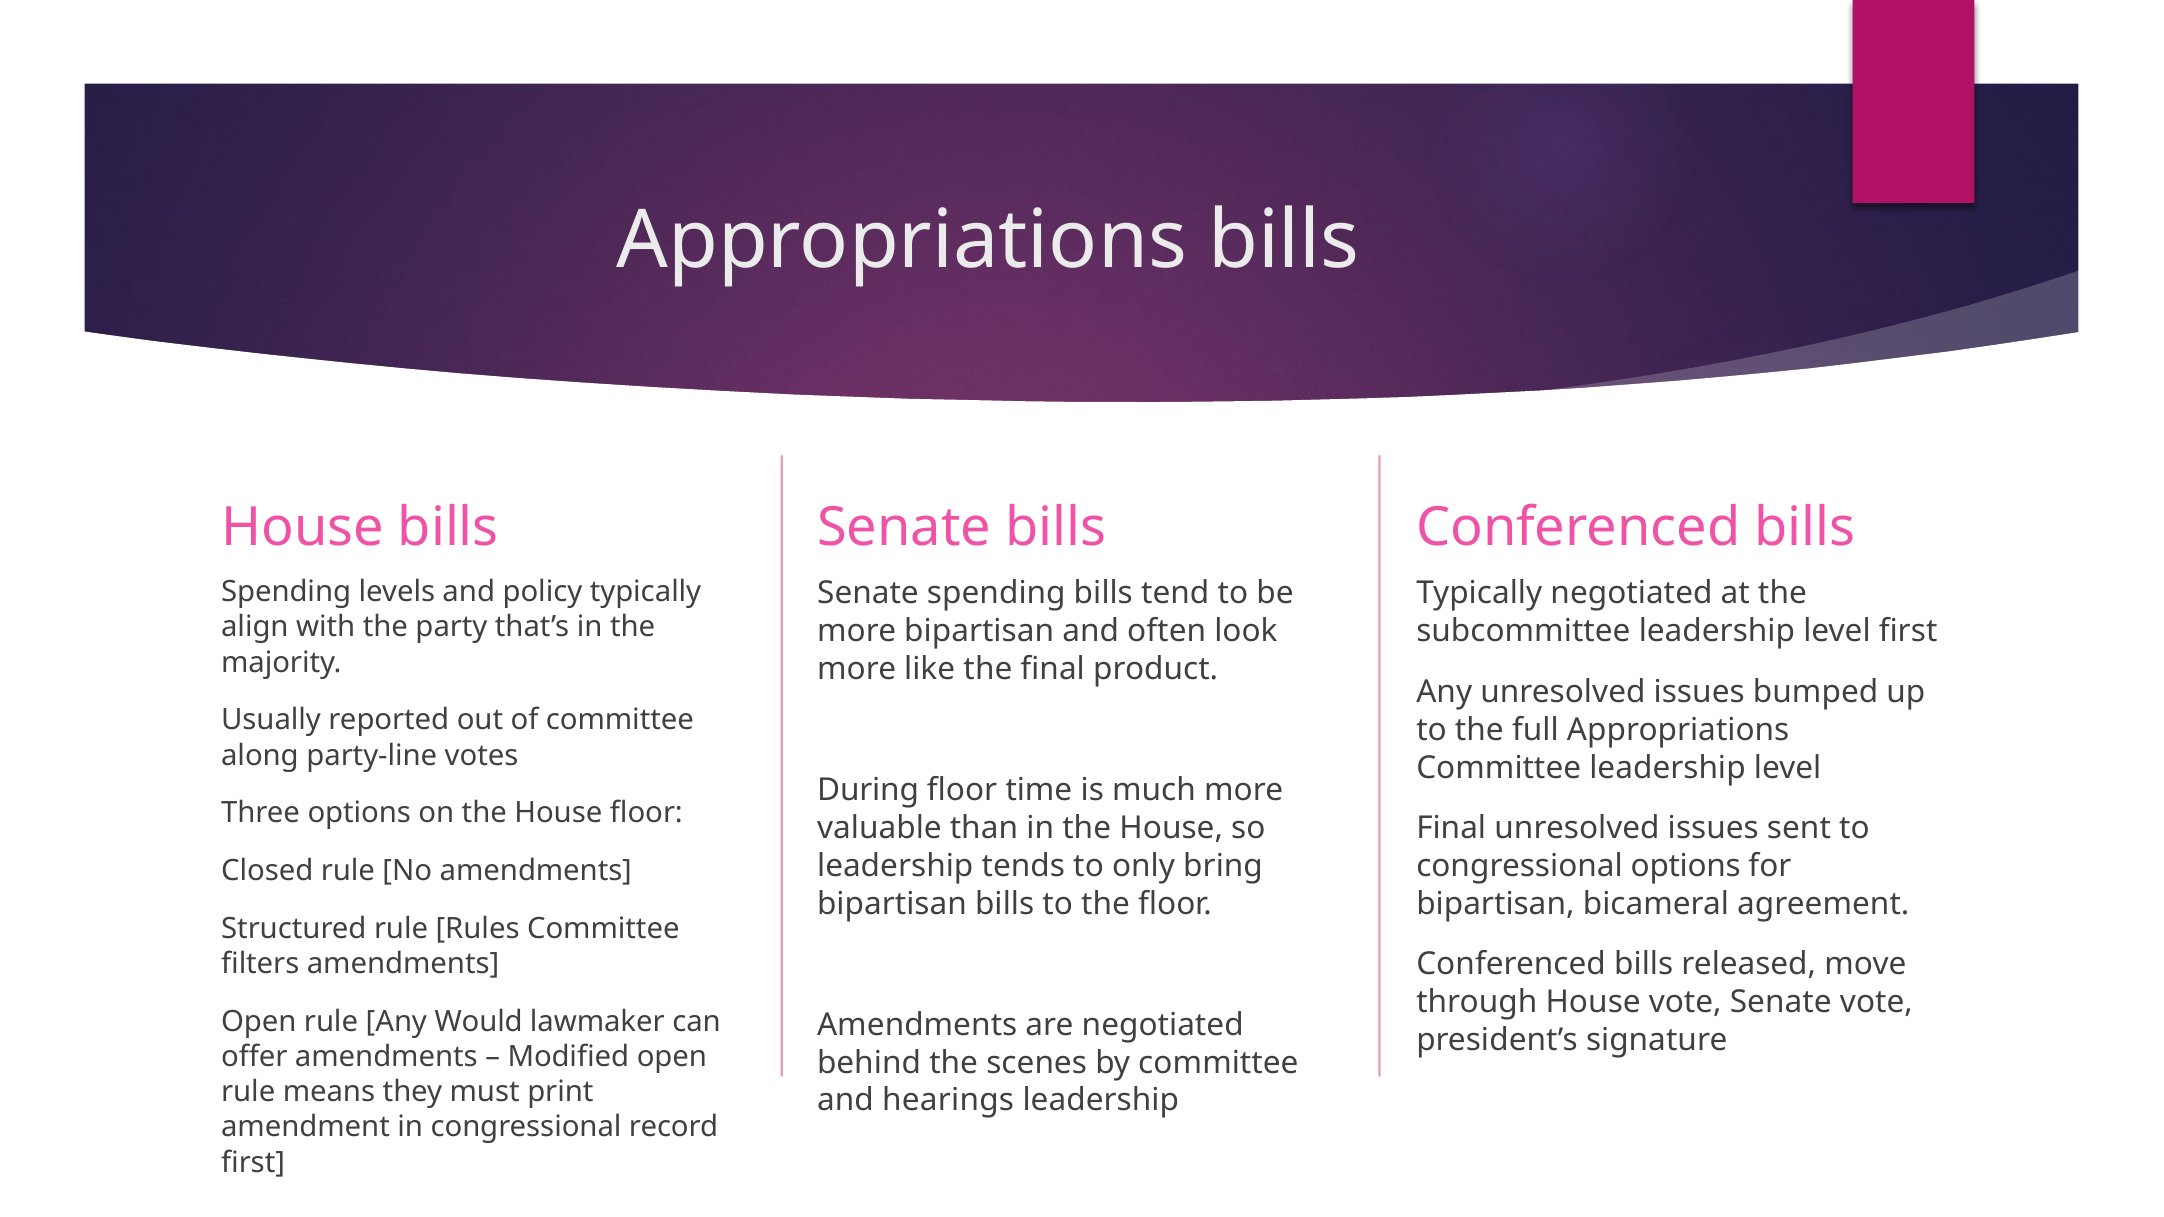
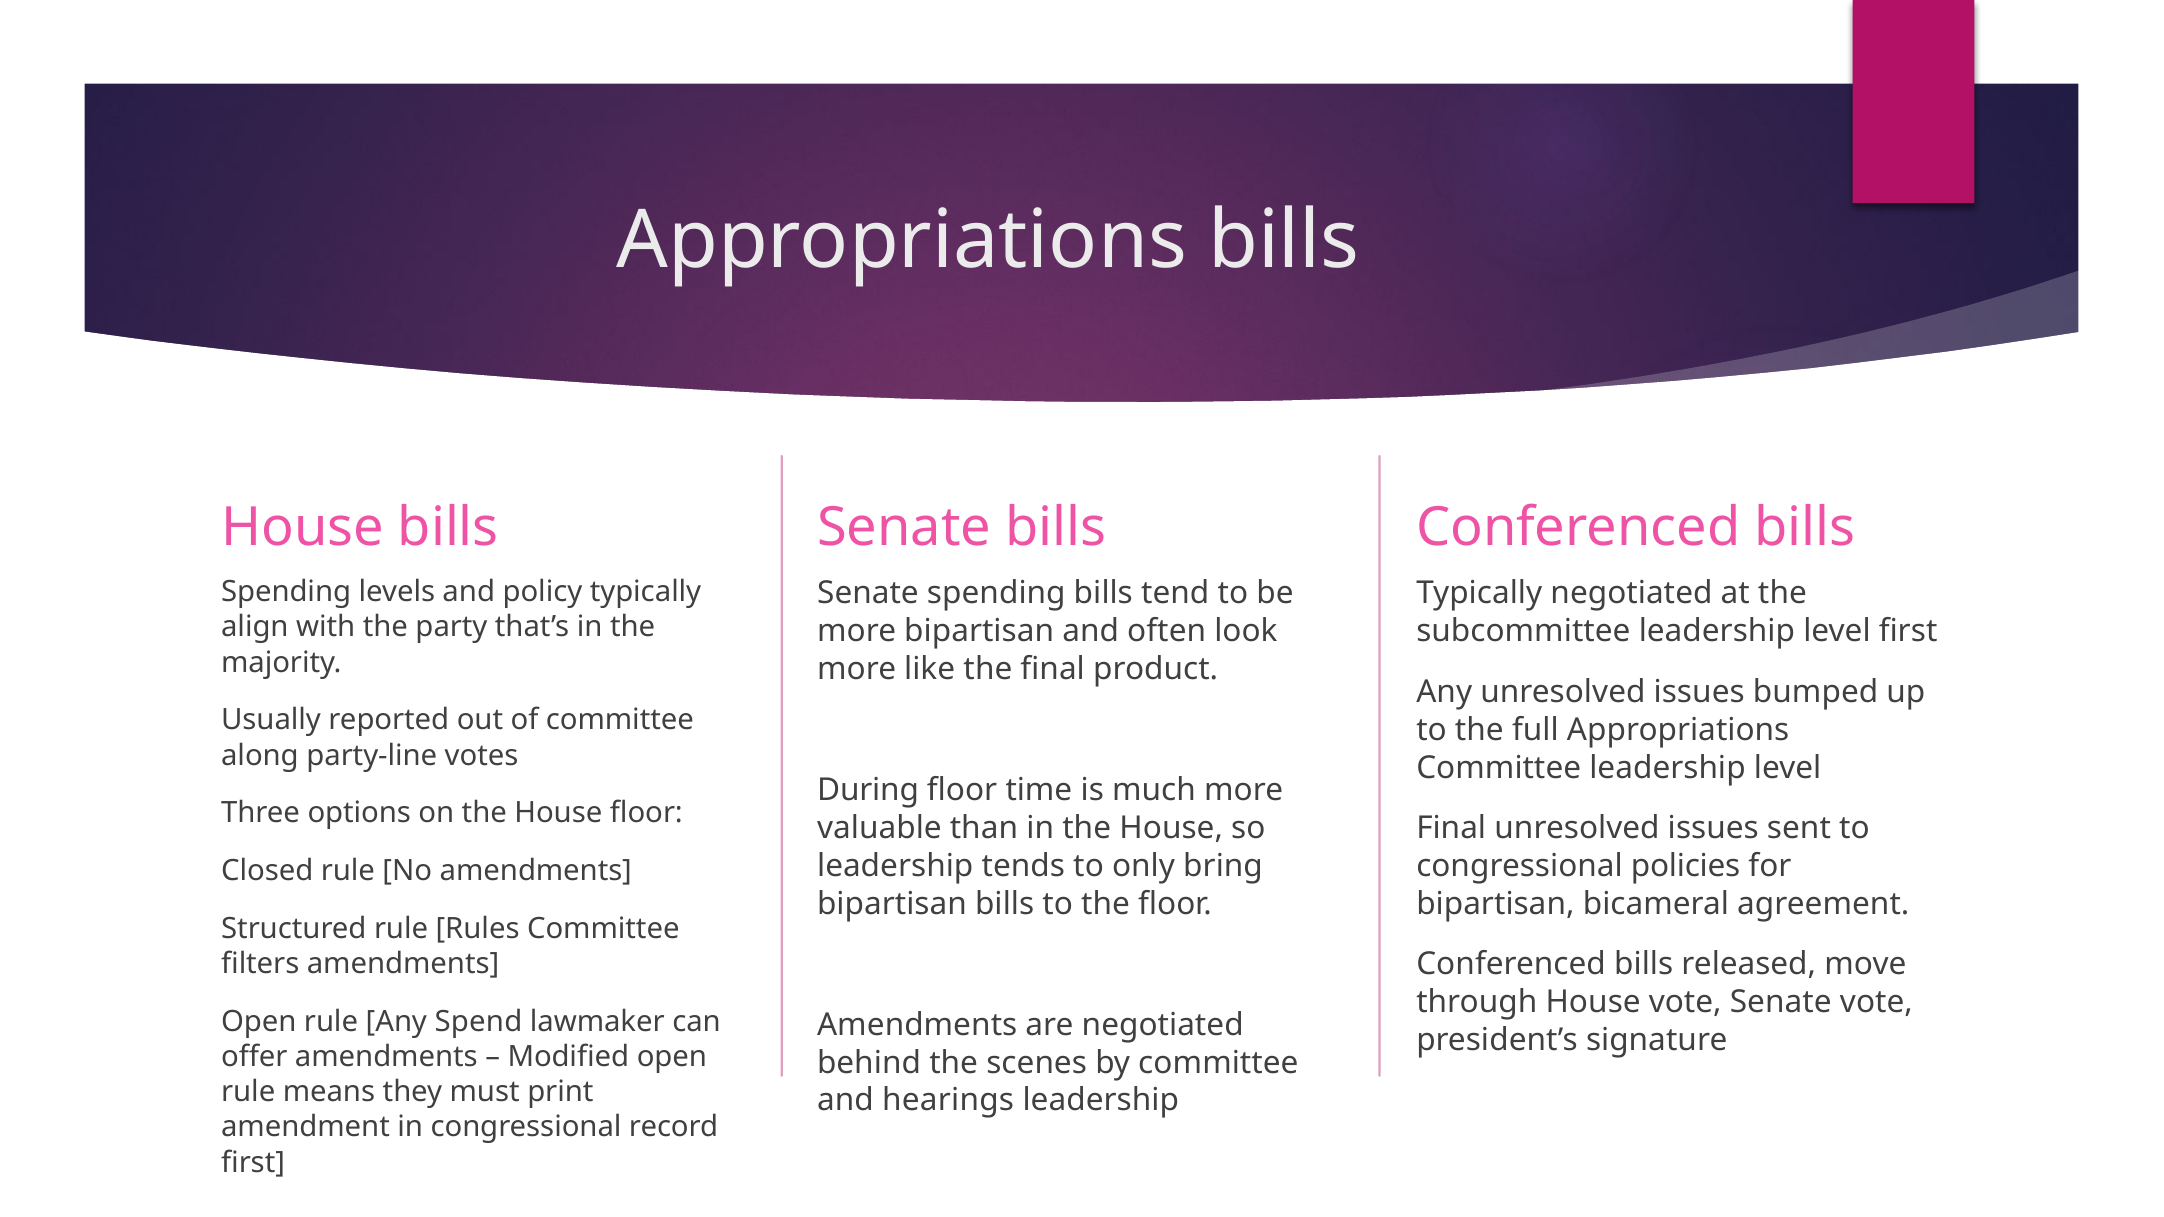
congressional options: options -> policies (1686, 866)
Would: Would -> Spend (478, 1022)
